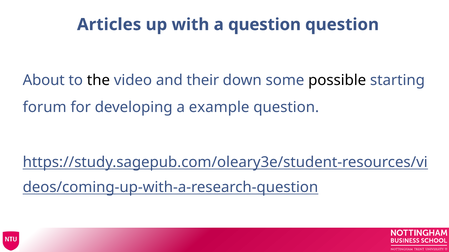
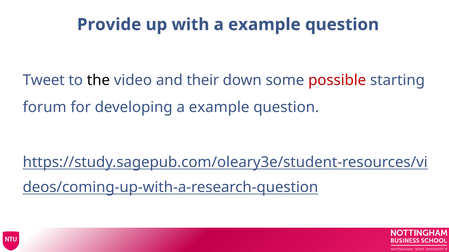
Articles: Articles -> Provide (109, 25)
with a question: question -> example (264, 25)
About: About -> Tweet (44, 80)
possible colour: black -> red (337, 80)
